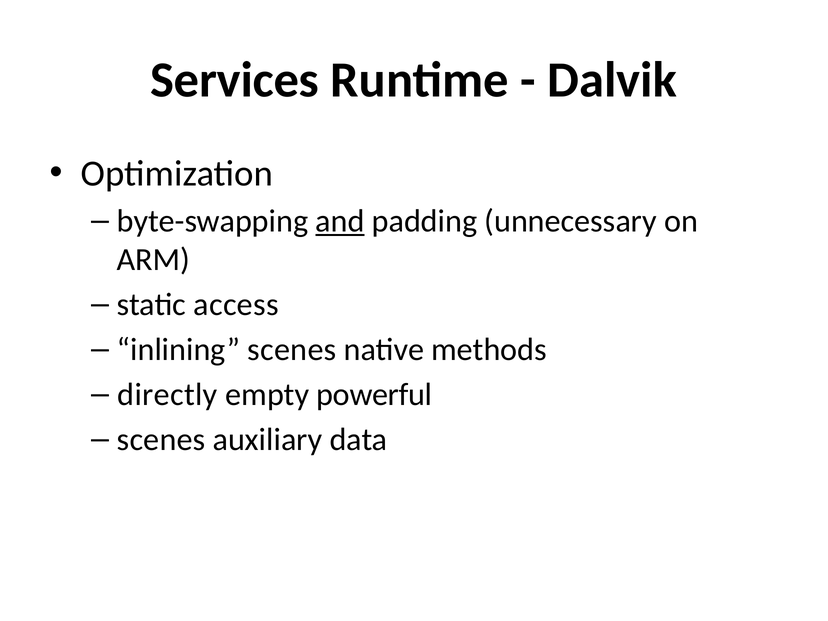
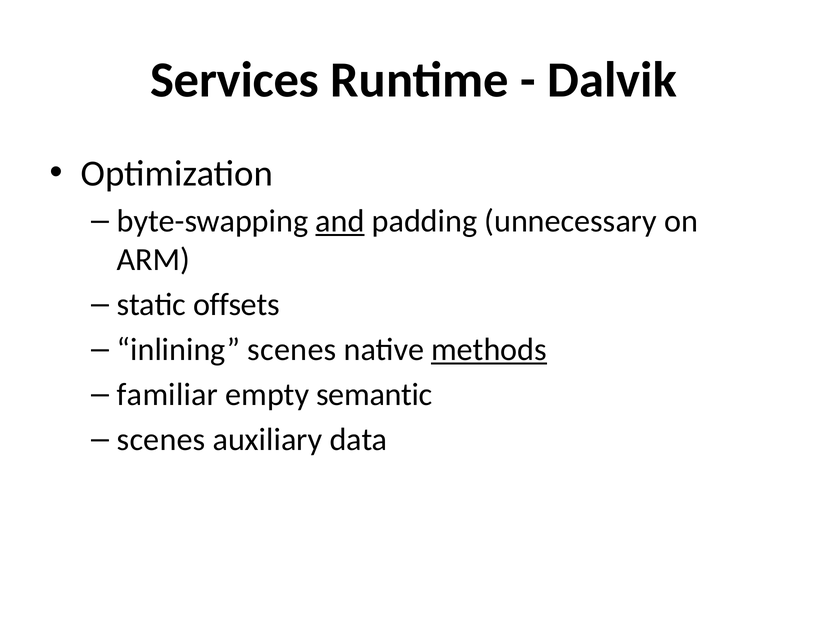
access: access -> offsets (236, 305)
methods underline: none -> present (489, 350)
directly: directly -> familiar (167, 395)
powerful: powerful -> semantic (374, 395)
